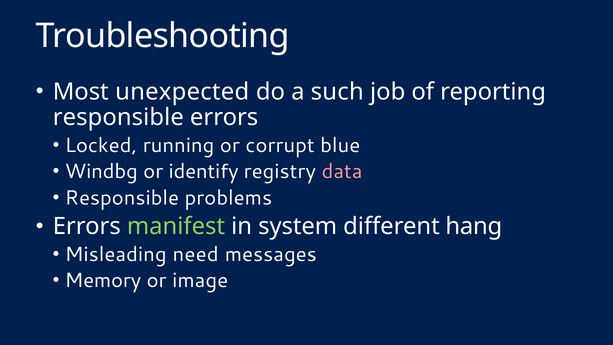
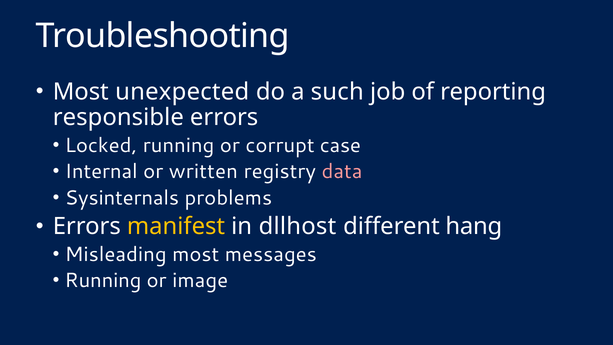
blue: blue -> case (340, 145)
Windbg: Windbg -> Internal (101, 172)
identify: identify -> written (203, 172)
Responsible: Responsible -> Sysinternals (122, 198)
manifest colour: light green -> yellow (176, 226)
system: system -> dllhost (297, 226)
Misleading need: need -> most (196, 254)
Memory: Memory -> Running (103, 280)
